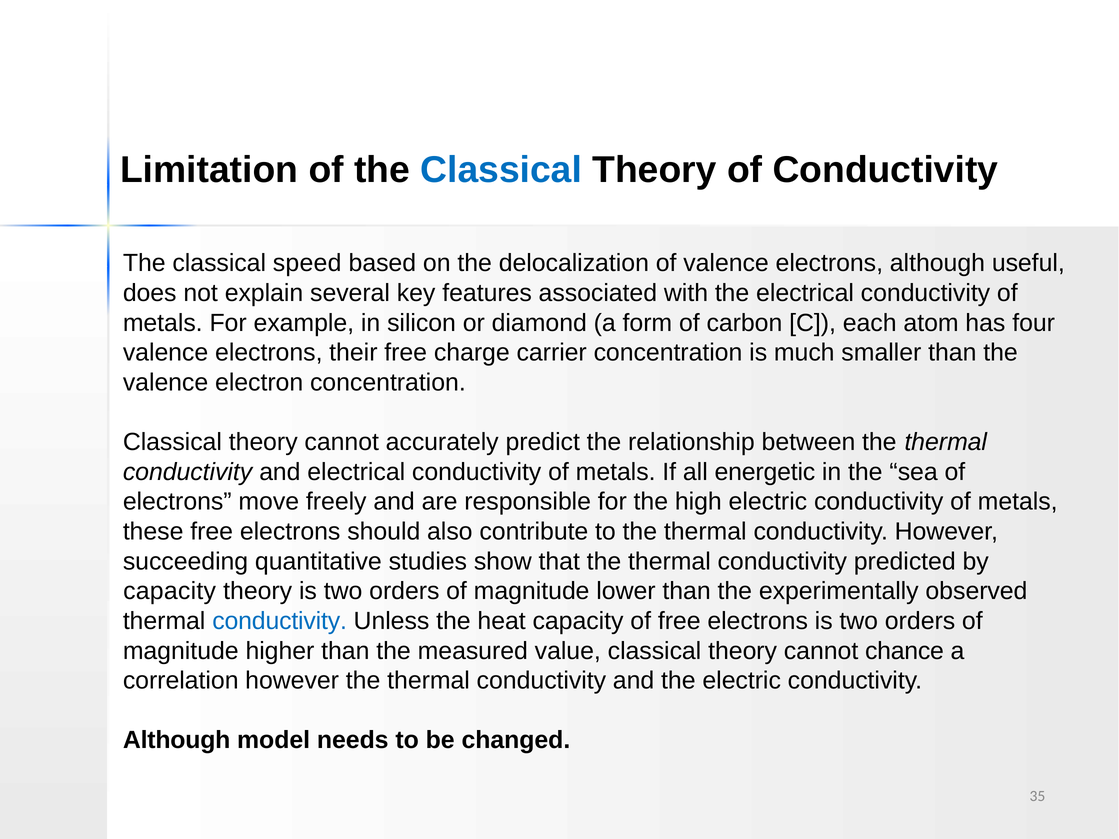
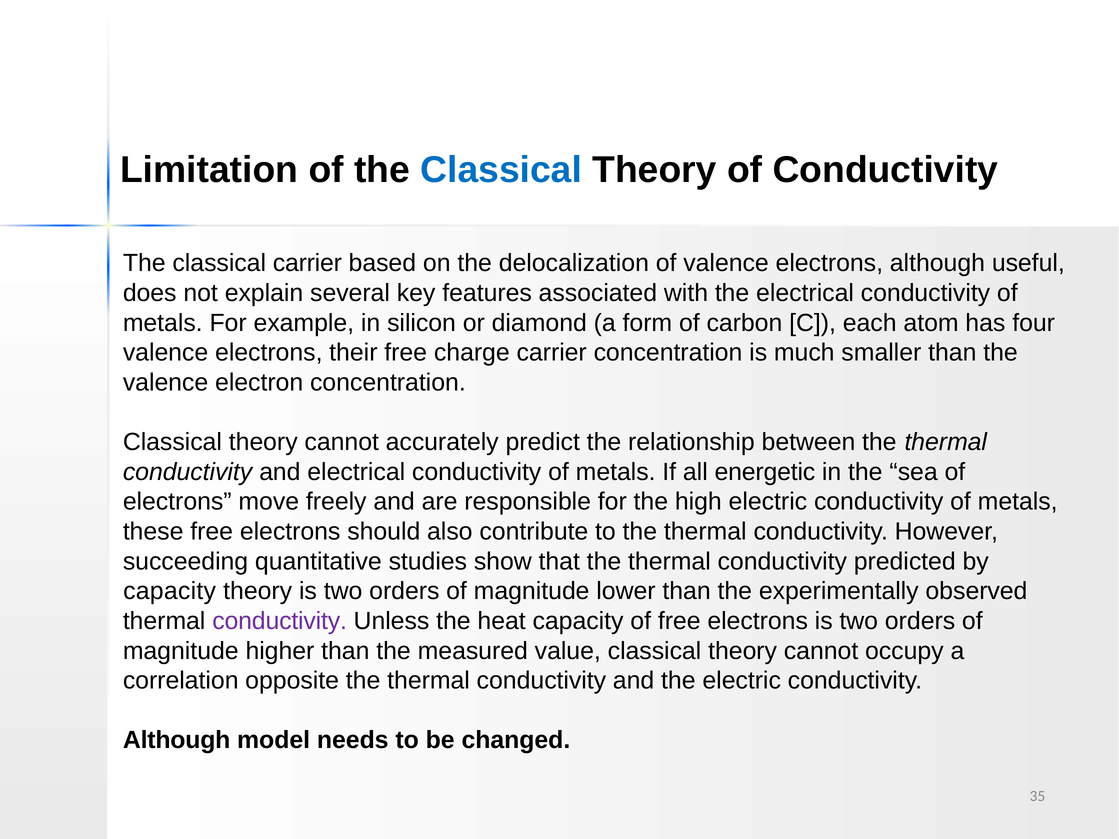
classical speed: speed -> carrier (307, 263)
conductivity colour: blue -> purple (280, 621)
chance: chance -> occupy (904, 651)
correlation however: however -> opposite (292, 681)
